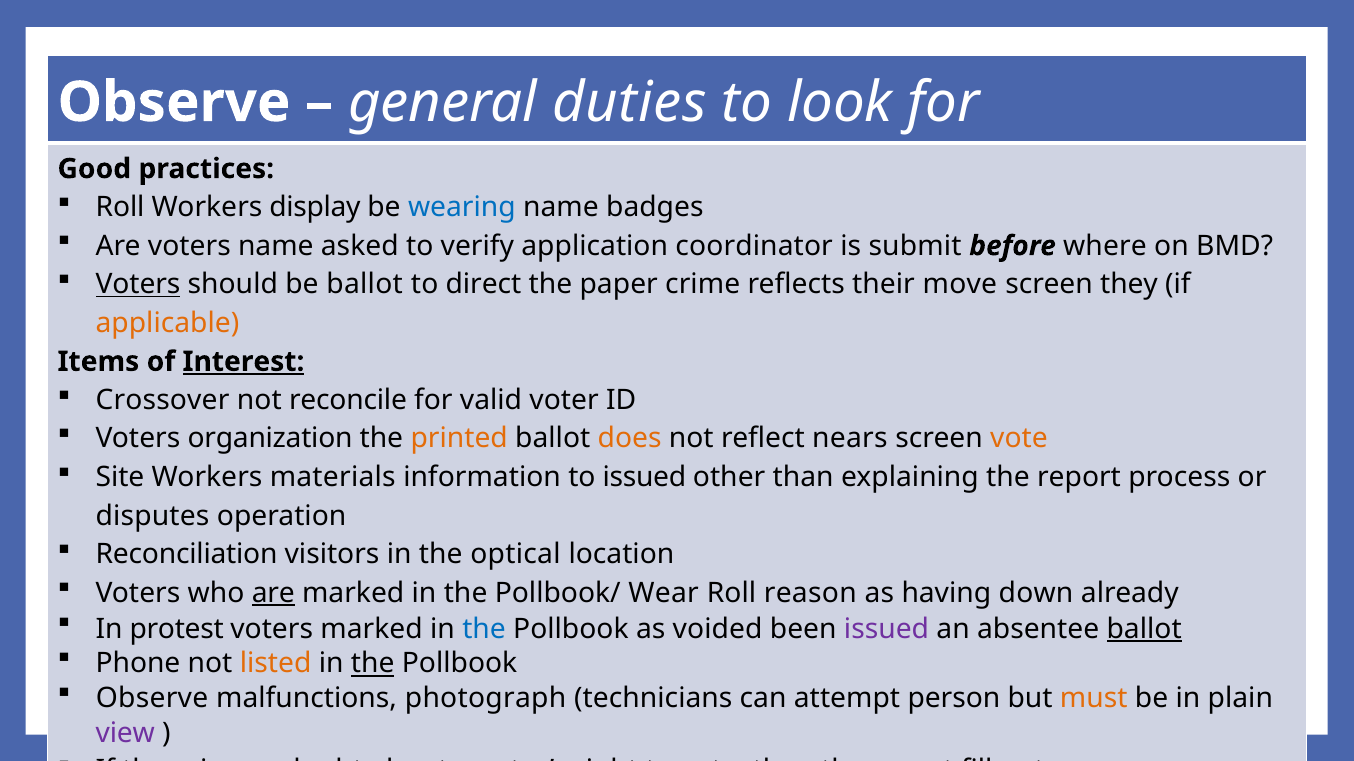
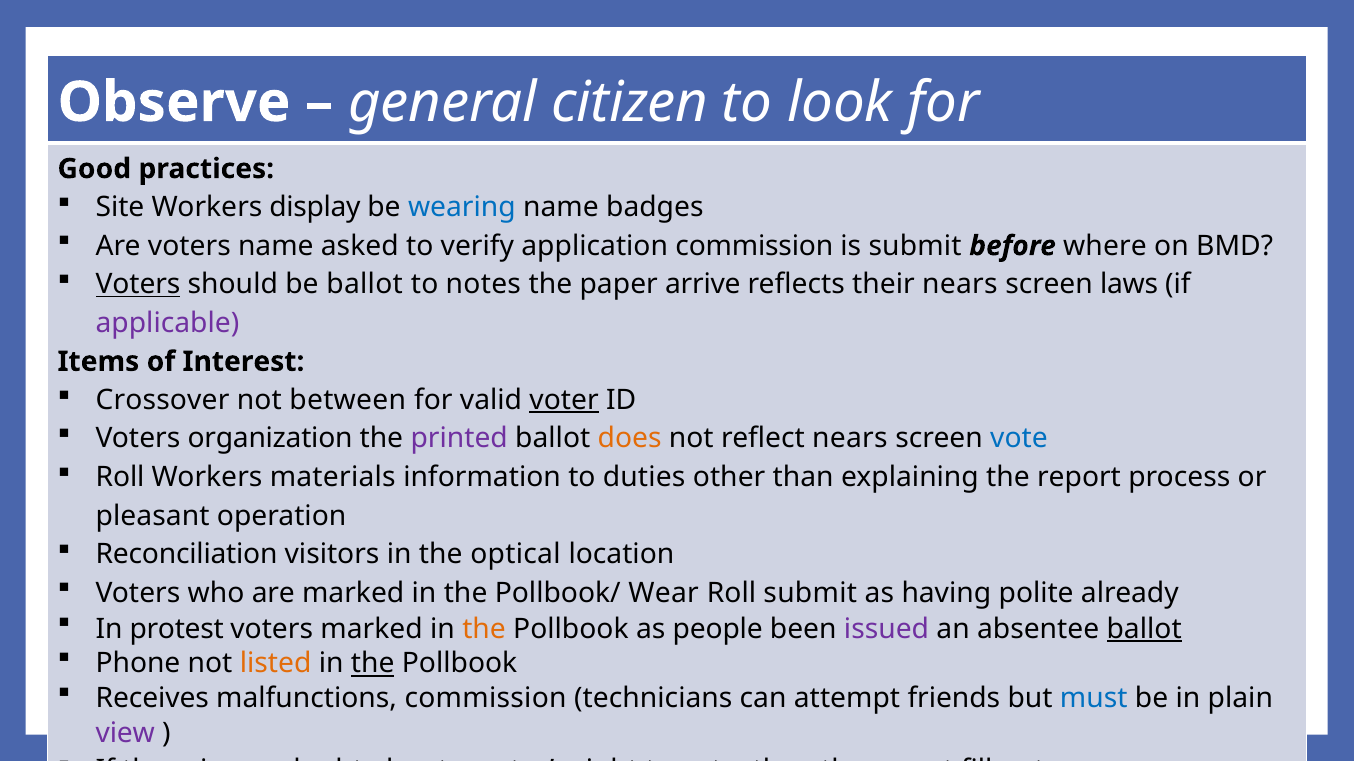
duties: duties -> citizen (630, 103)
Roll: Roll -> Site (120, 208)
application coordinator: coordinator -> commission (754, 246)
direct: direct -> notes (483, 285)
crime: crime -> arrive (703, 285)
their move: move -> nears (960, 285)
screen they: they -> laws (1129, 285)
applicable colour: orange -> purple (167, 323)
Interest underline: present -> none (243, 362)
reconcile: reconcile -> between (348, 400)
voter underline: none -> present (564, 400)
printed colour: orange -> purple (459, 439)
vote colour: orange -> blue (1019, 439)
Site: Site -> Roll (120, 478)
to issued: issued -> duties (644, 478)
disputes: disputes -> pleasant (153, 516)
are underline: present -> none (273, 593)
Roll reason: reason -> submit (810, 593)
down: down -> polite (1036, 593)
the colour: blue -> orange (484, 629)
voided: voided -> people (718, 629)
Observe: Observe -> Receives (152, 699)
malfunctions photograph: photograph -> commission (486, 699)
person: person -> friends (954, 699)
must colour: orange -> blue (1094, 699)
